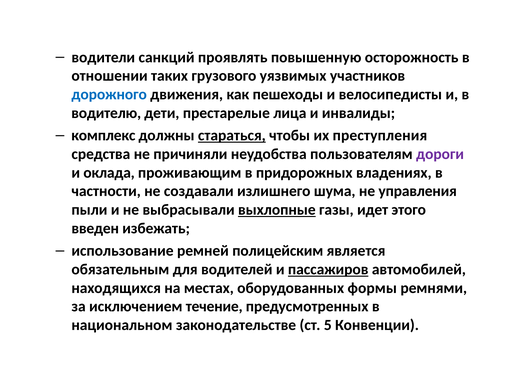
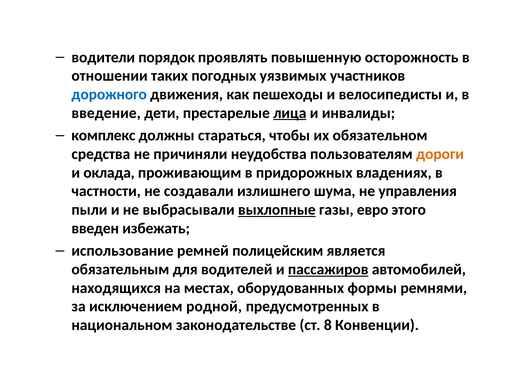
санкций: санкций -> порядок (167, 57)
грузового: грузового -> погодных (224, 76)
водителю: водителю -> введение (106, 113)
лица underline: none -> present (290, 113)
стараться underline: present -> none (232, 135)
преступления: преступления -> обязательном (380, 135)
дороги colour: purple -> orange (440, 154)
идет: идет -> евро (373, 209)
течение: течение -> родной (214, 306)
5: 5 -> 8 (328, 325)
